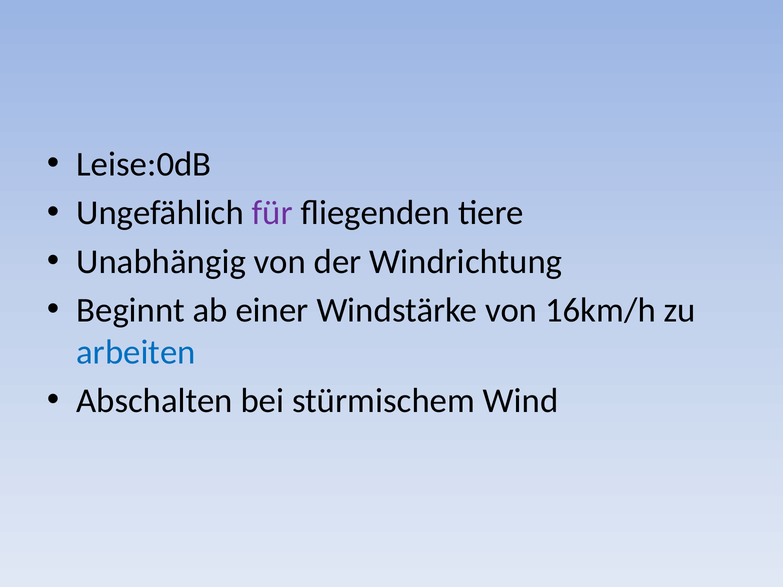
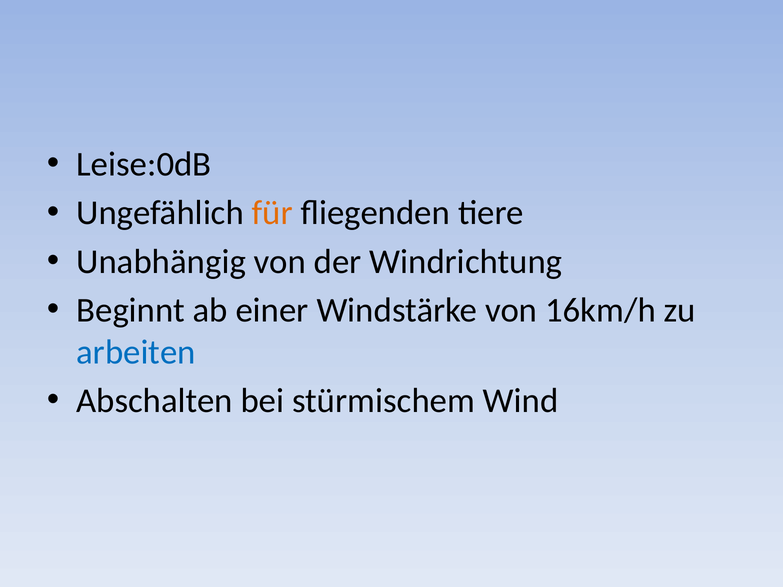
für colour: purple -> orange (272, 213)
